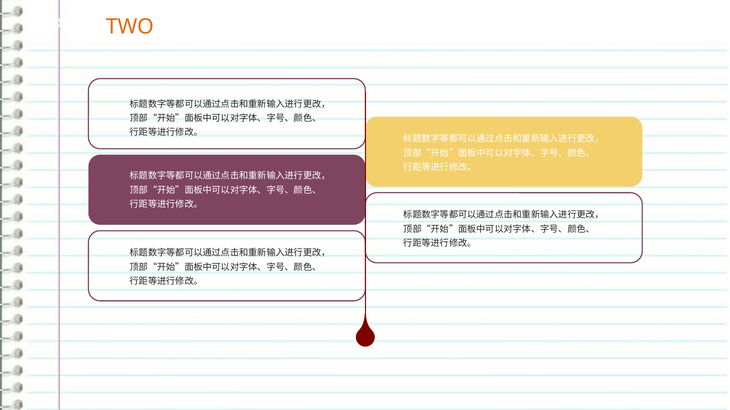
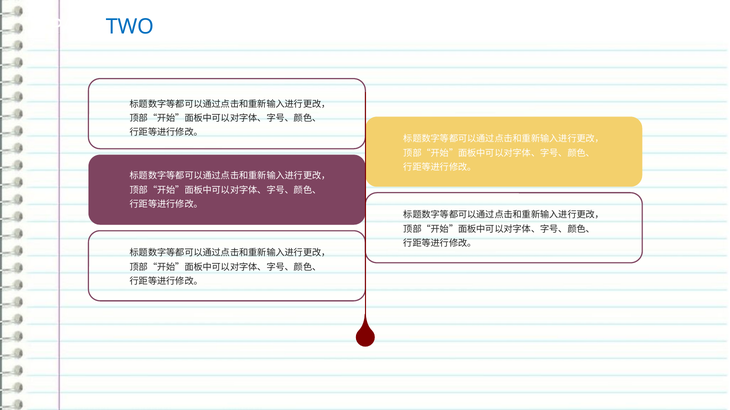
TWO colour: orange -> blue (130, 27)
